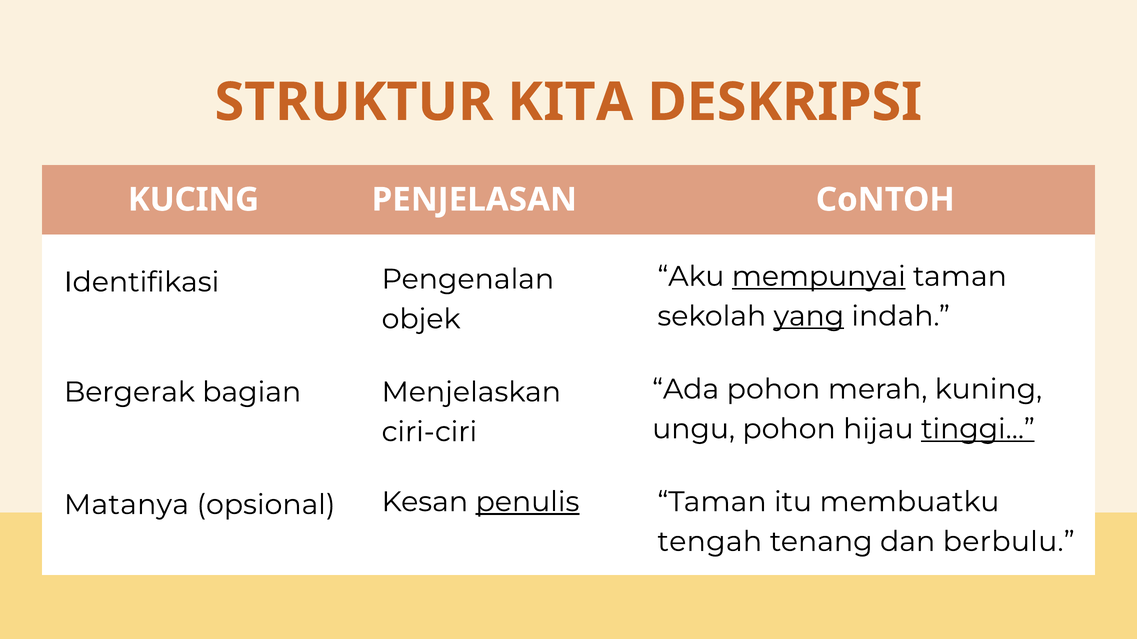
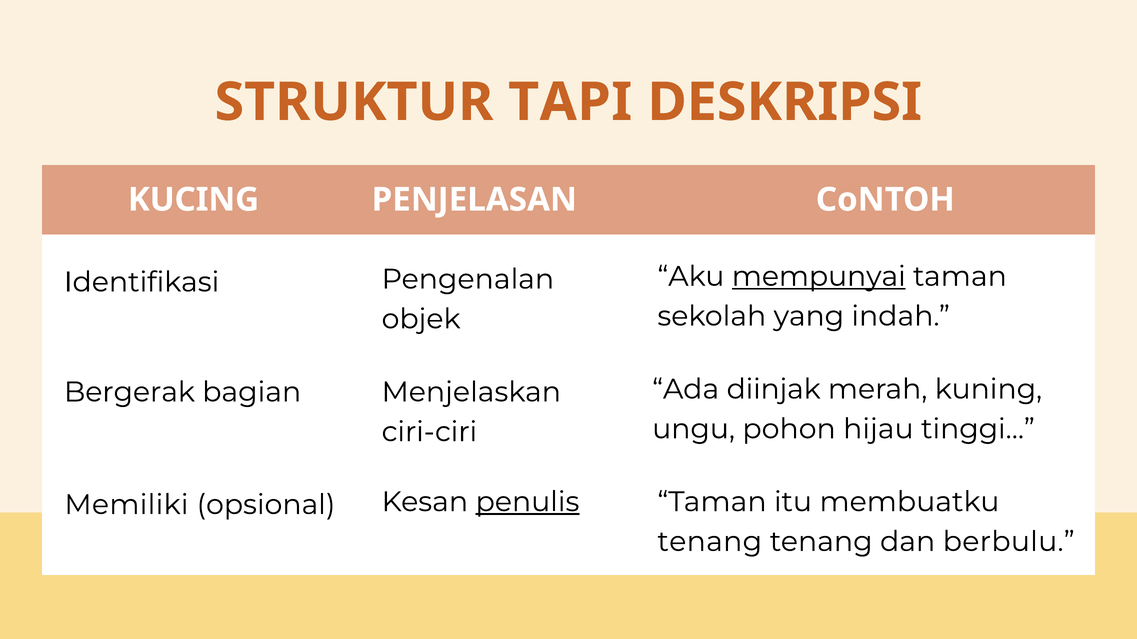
KITA: KITA -> TAPI (570, 102)
yang underline: present -> none (809, 316)
Ada pohon: pohon -> diinjak (774, 390)
tinggi… underline: present -> none (978, 429)
Matanya: Matanya -> Memiliki (126, 505)
tengah: tengah -> tenang (710, 542)
